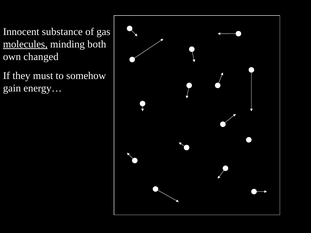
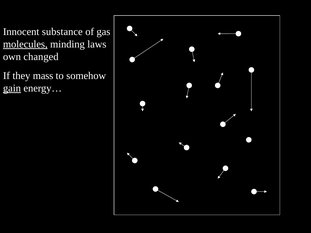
both: both -> laws (97, 44)
must: must -> mass (43, 76)
gain underline: none -> present (12, 88)
